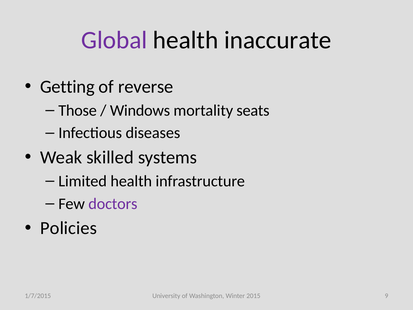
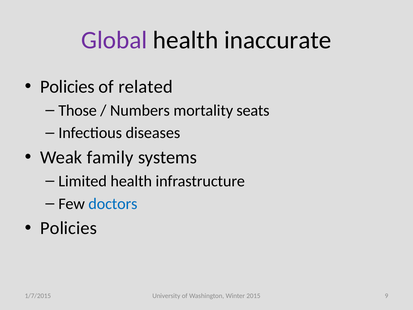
Getting: Getting -> Policies (67, 87)
reverse: reverse -> related (146, 87)
Windows: Windows -> Numbers (140, 110)
skilled: skilled -> family (110, 157)
doctors colour: purple -> blue (113, 204)
